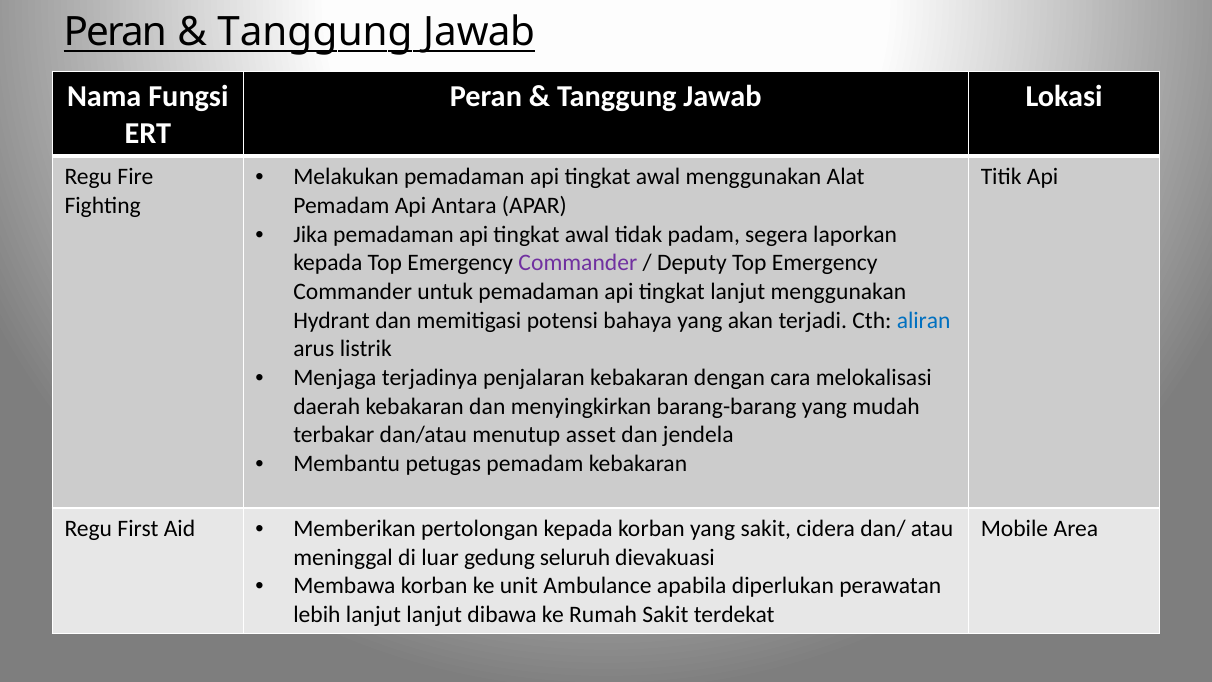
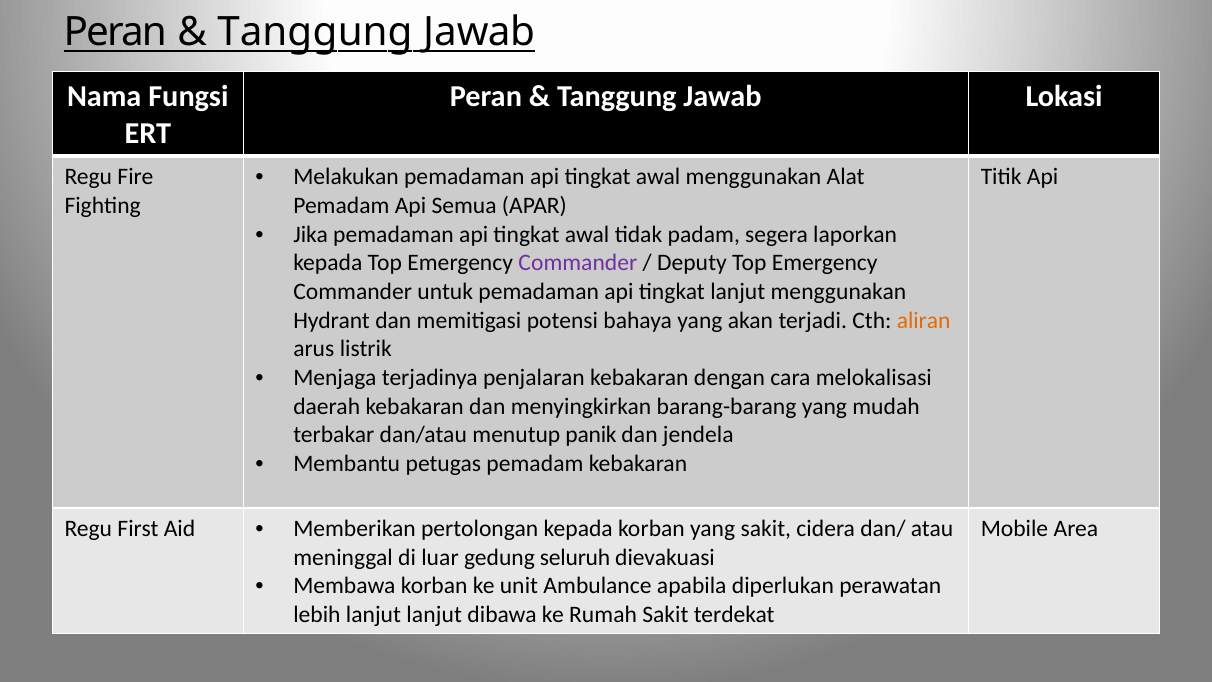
Antara: Antara -> Semua (464, 205)
aliran colour: blue -> orange (924, 320)
asset: asset -> panik (591, 435)
